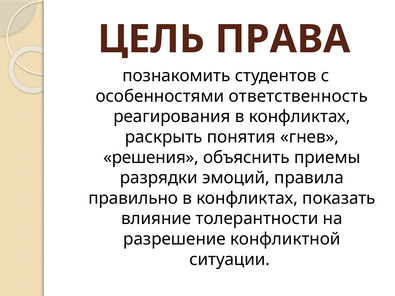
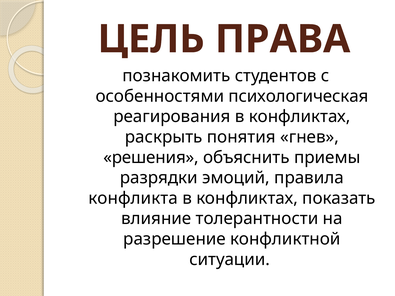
ответственность: ответственность -> психологическая (298, 96)
правильно: правильно -> конфликта (133, 198)
